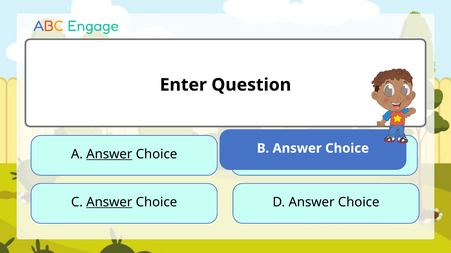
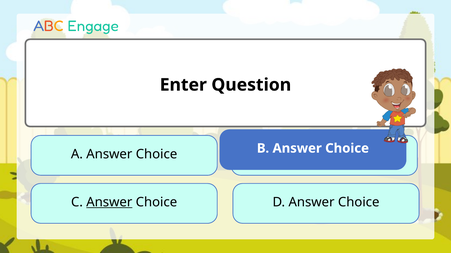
Answer underline: present -> none (109, 154)
